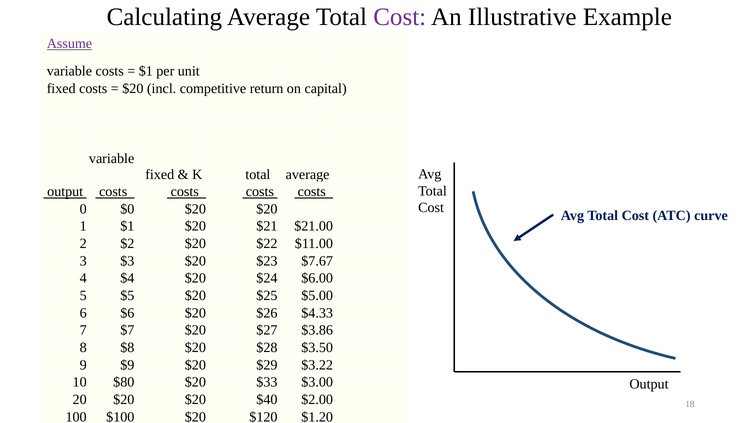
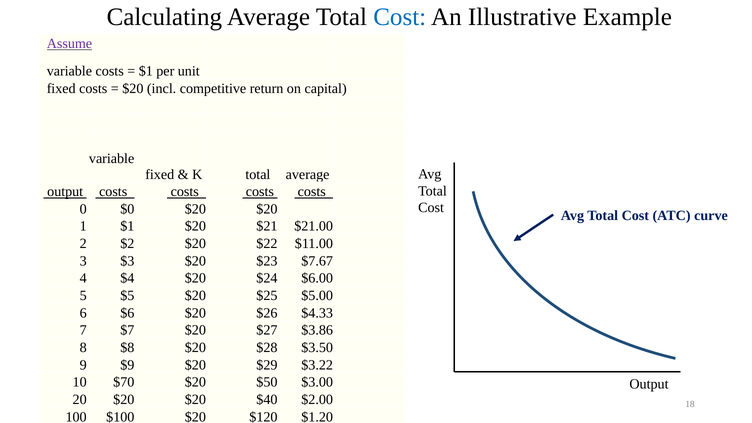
Cost colour: purple -> blue (400, 17)
$80: $80 -> $70 (124, 382)
$33: $33 -> $50 (267, 382)
